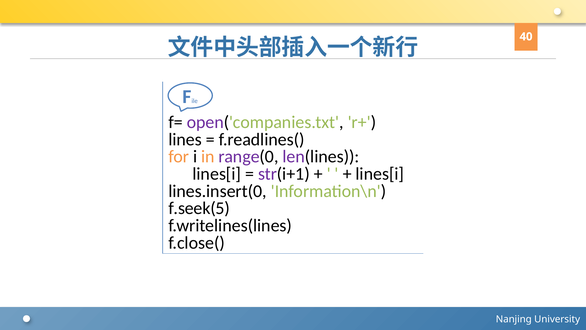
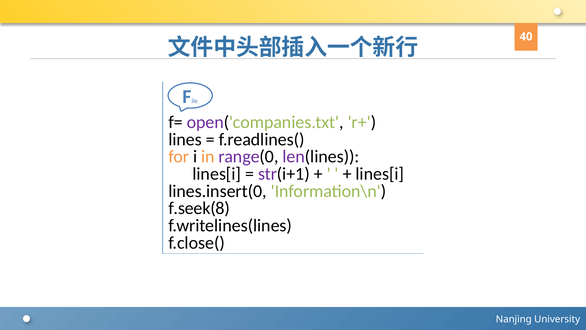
f.seek(5: f.seek(5 -> f.seek(8 (199, 208)
